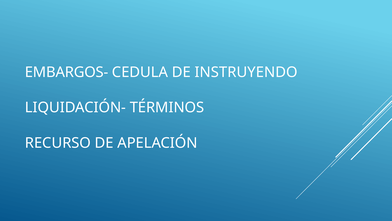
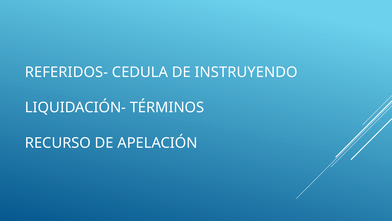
EMBARGOS-: EMBARGOS- -> REFERIDOS- (67, 72)
